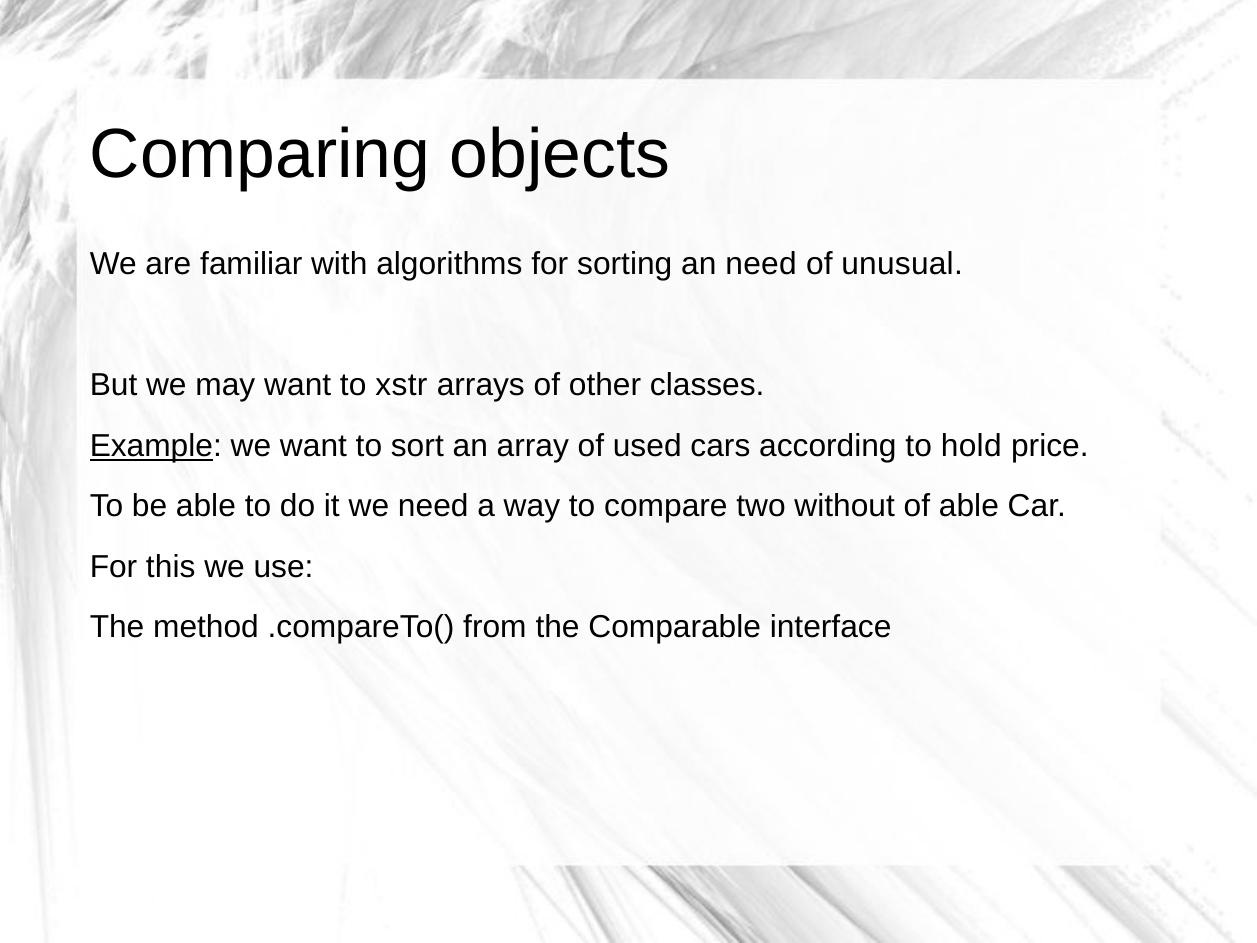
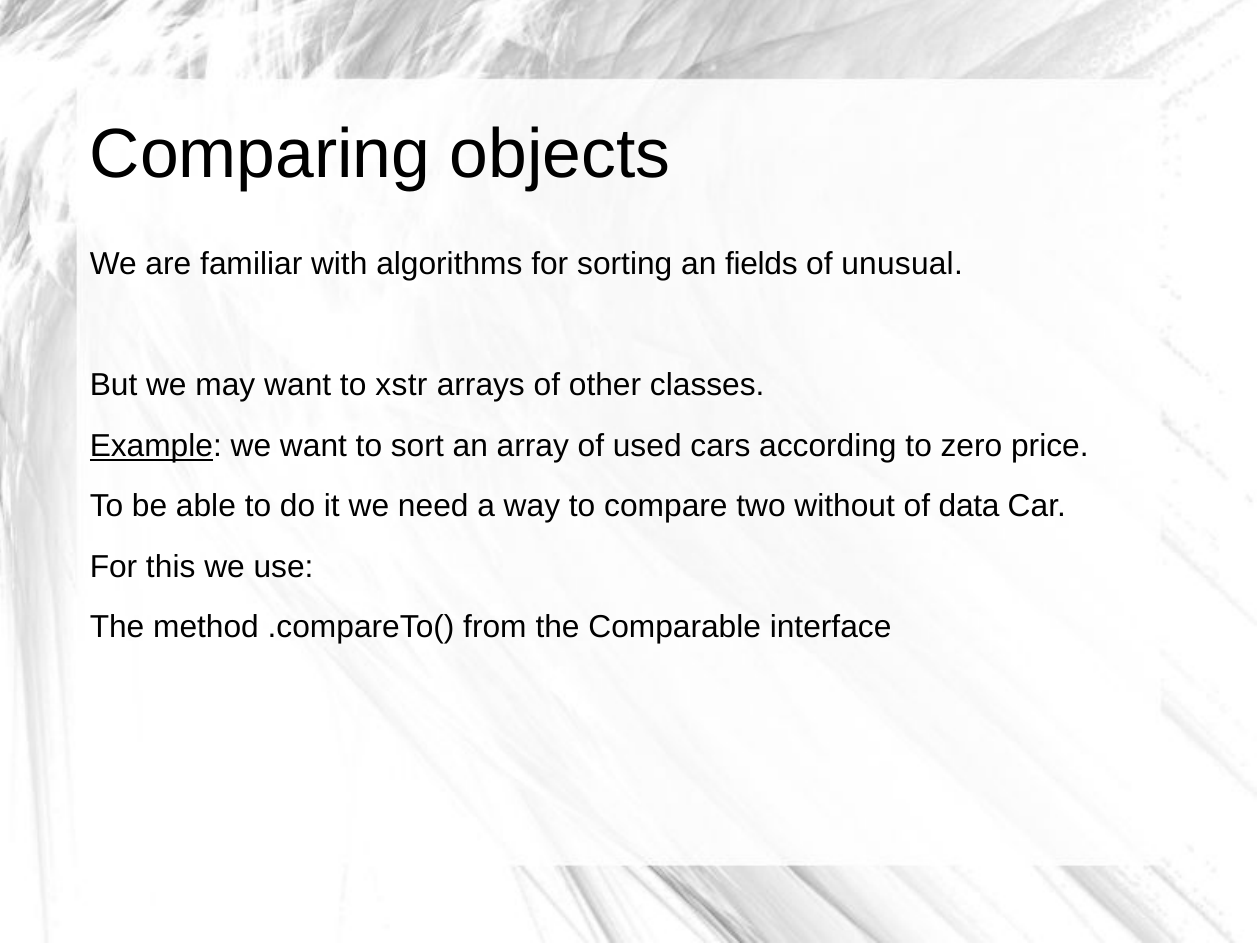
an need: need -> fields (761, 264)
hold: hold -> zero (971, 446)
of able: able -> data (969, 506)
